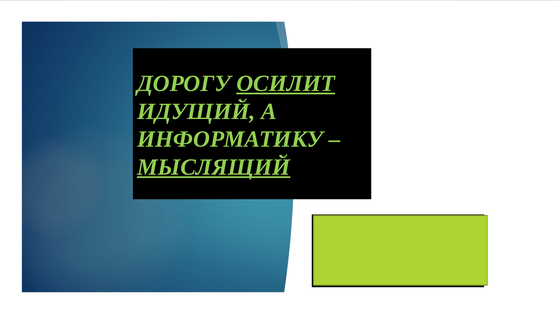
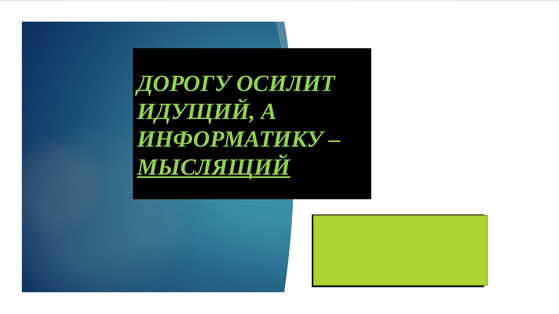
ОСИЛИТ underline: present -> none (286, 84)
